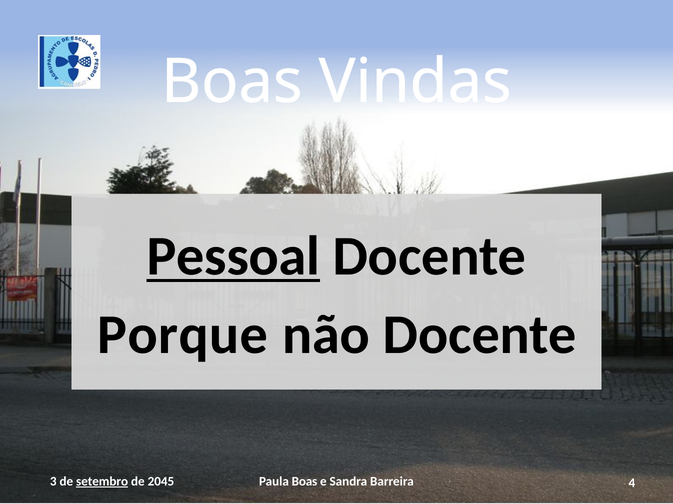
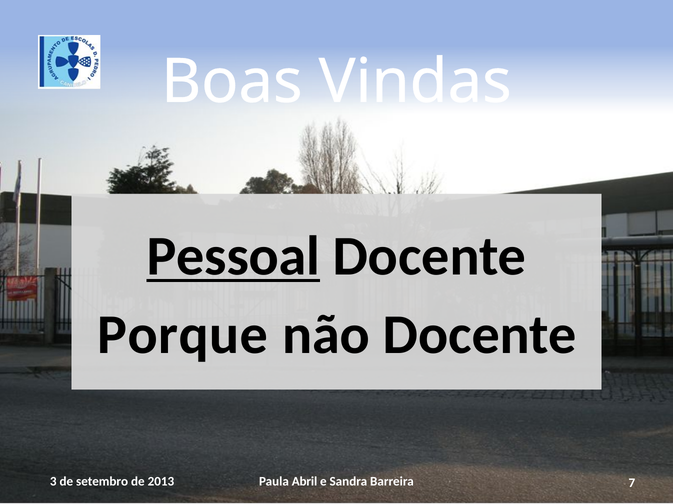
setembro underline: present -> none (102, 482)
2045: 2045 -> 2013 (161, 482)
Paula Boas: Boas -> Abril (304, 482)
4: 4 -> 7 (632, 484)
